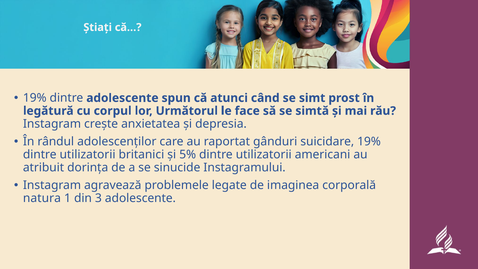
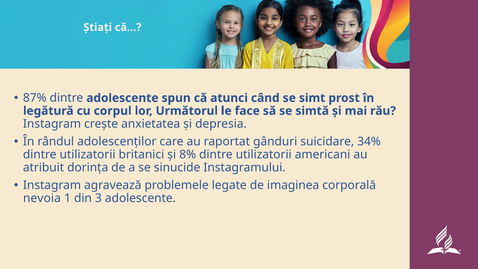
19%: 19% -> 87% (35, 98)
suicidare 19%: 19% -> 34% (369, 142)
5%: 5% -> 8% (188, 155)
natura: natura -> nevoia (42, 198)
